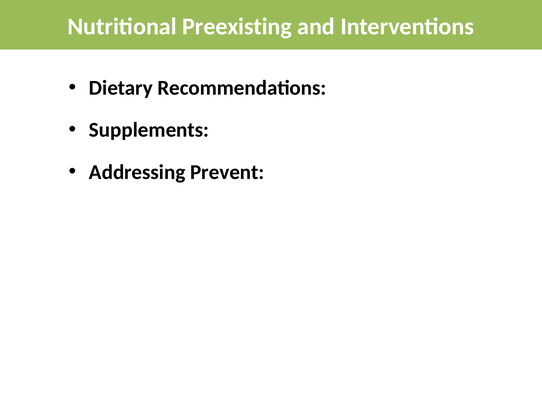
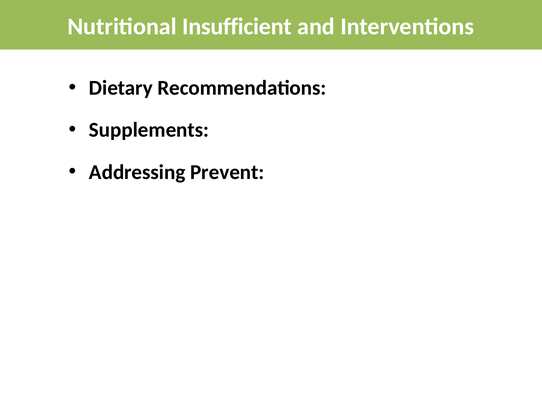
Preexisting: Preexisting -> Insufficient (237, 27)
